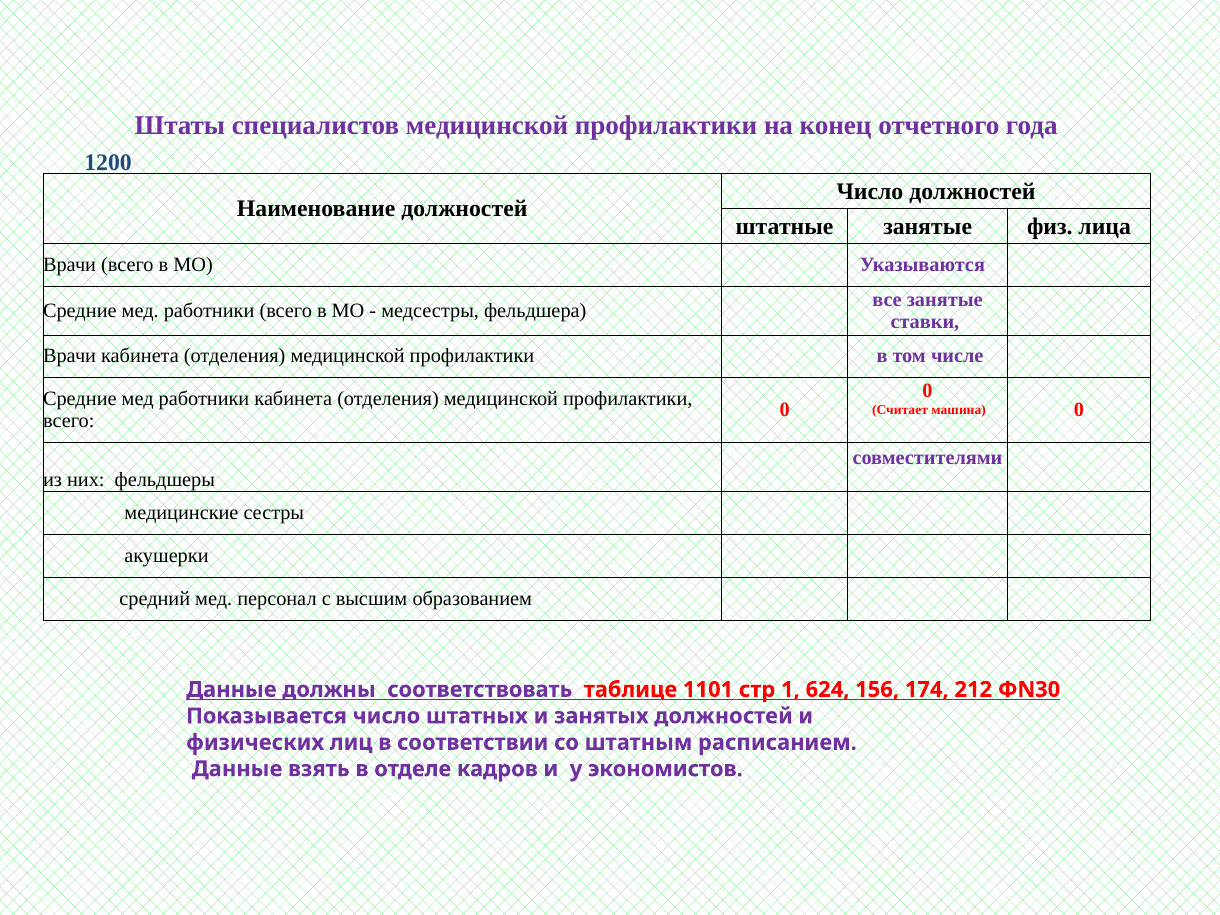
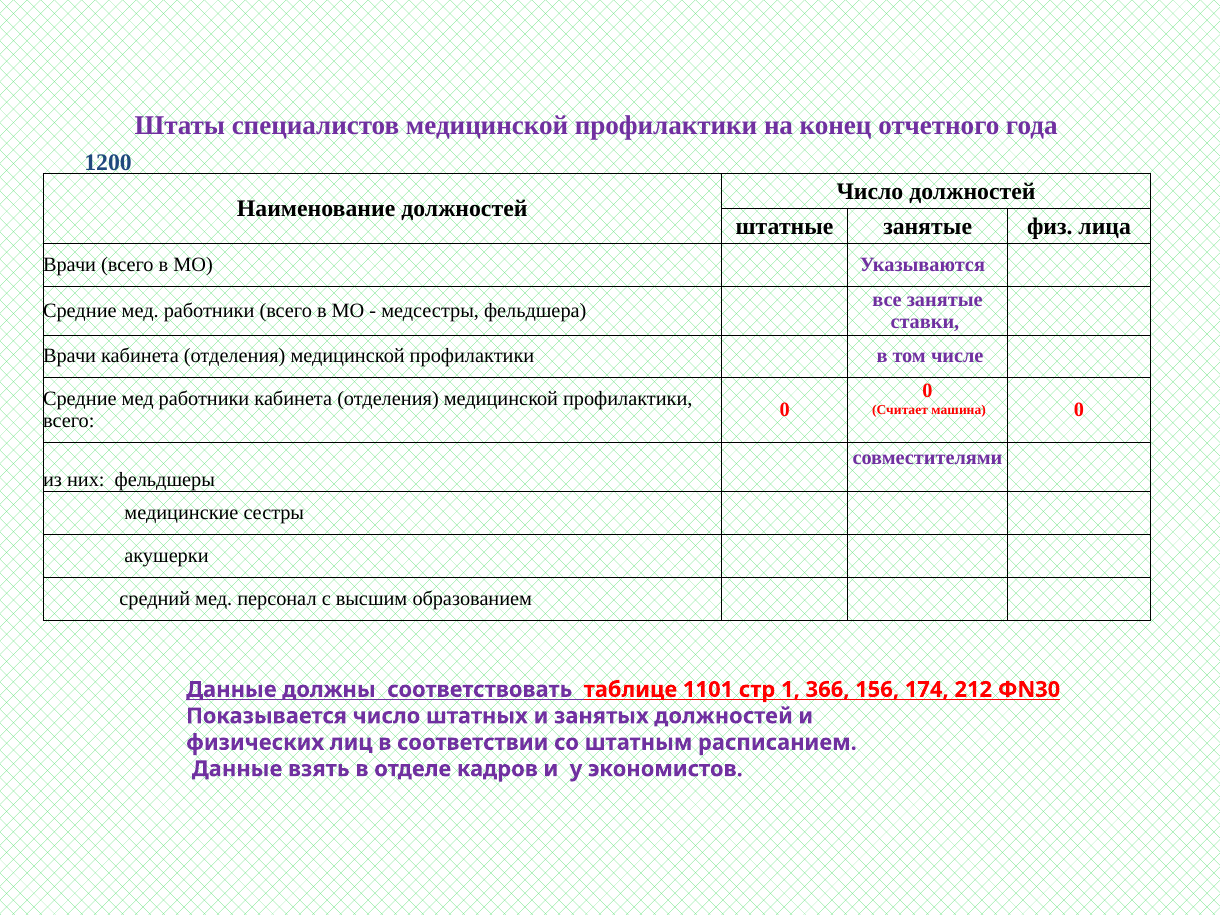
624: 624 -> 366 (828, 690)
